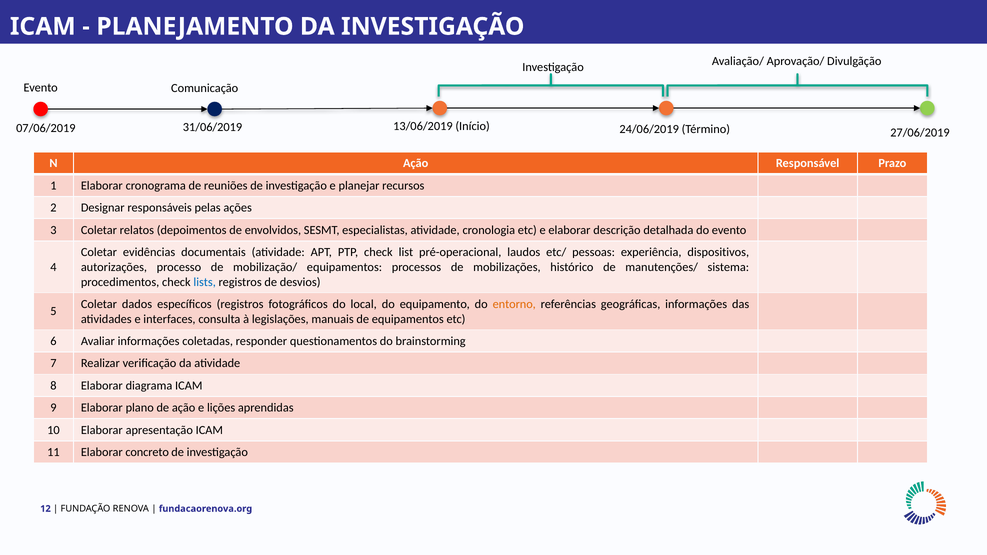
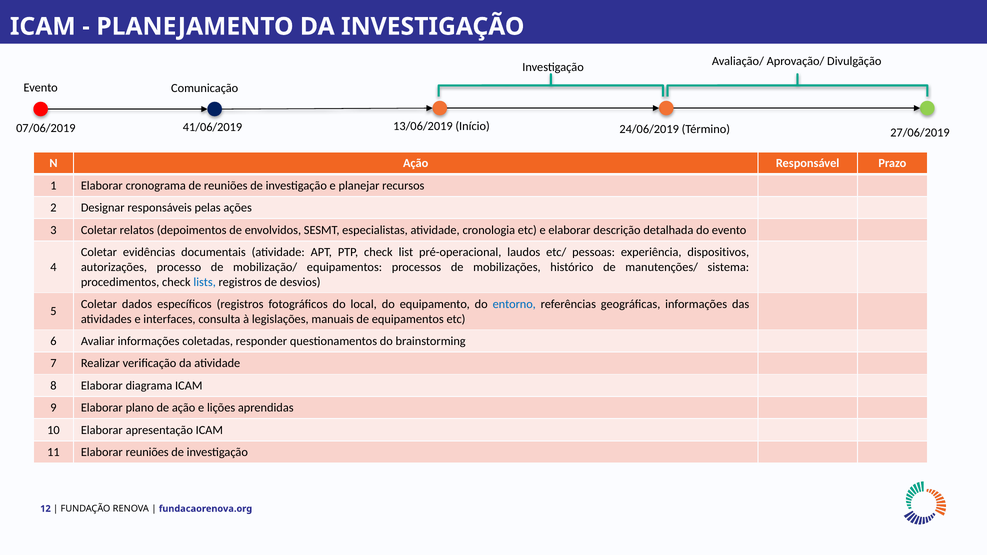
31/06/2019: 31/06/2019 -> 41/06/2019 (212, 127)
entorno colour: orange -> blue (514, 304)
Elaborar concreto: concreto -> reuniões (147, 452)
